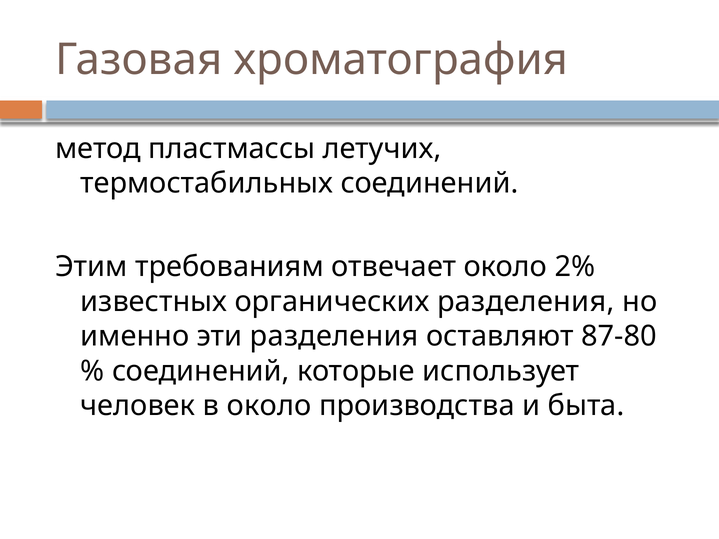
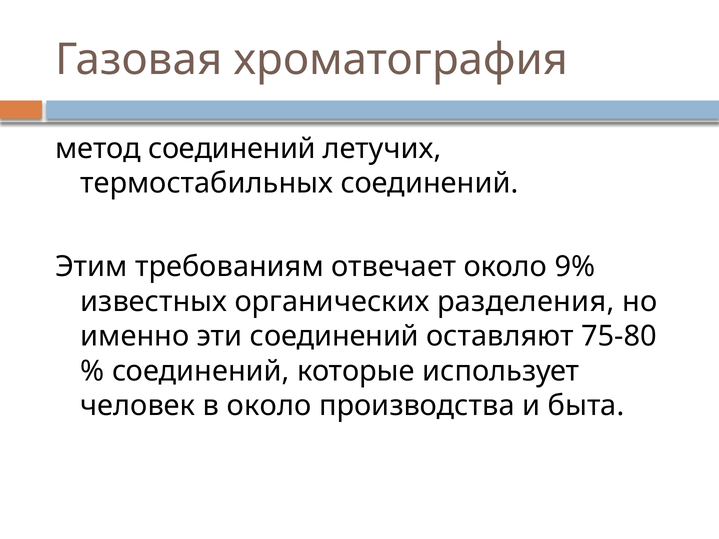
метод пластмассы: пластмассы -> соединений (232, 149)
2%: 2% -> 9% (575, 267)
эти разделения: разделения -> соединений (334, 337)
87-80: 87-80 -> 75-80 (619, 337)
